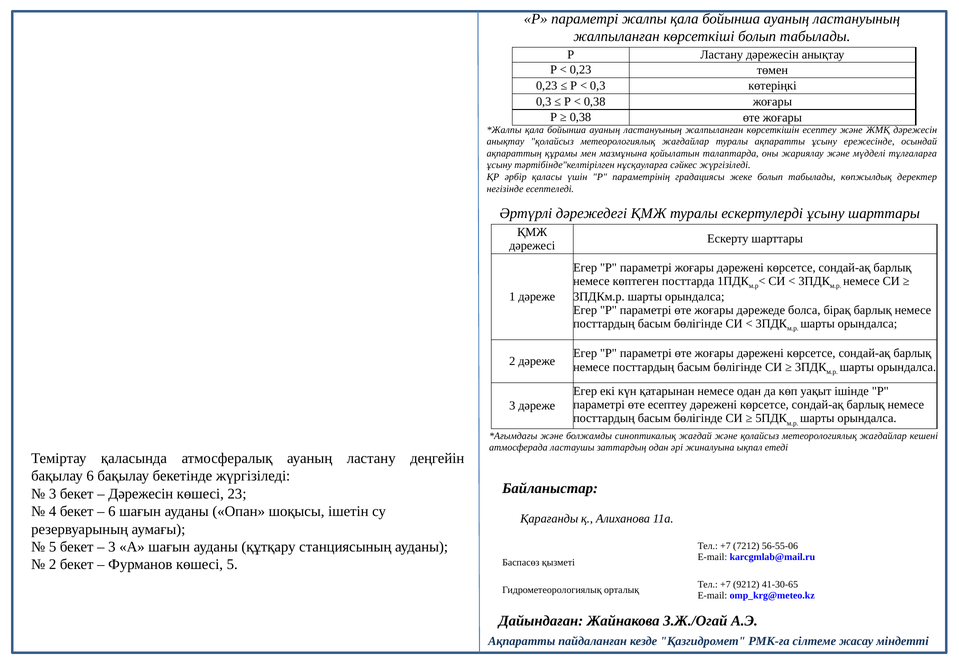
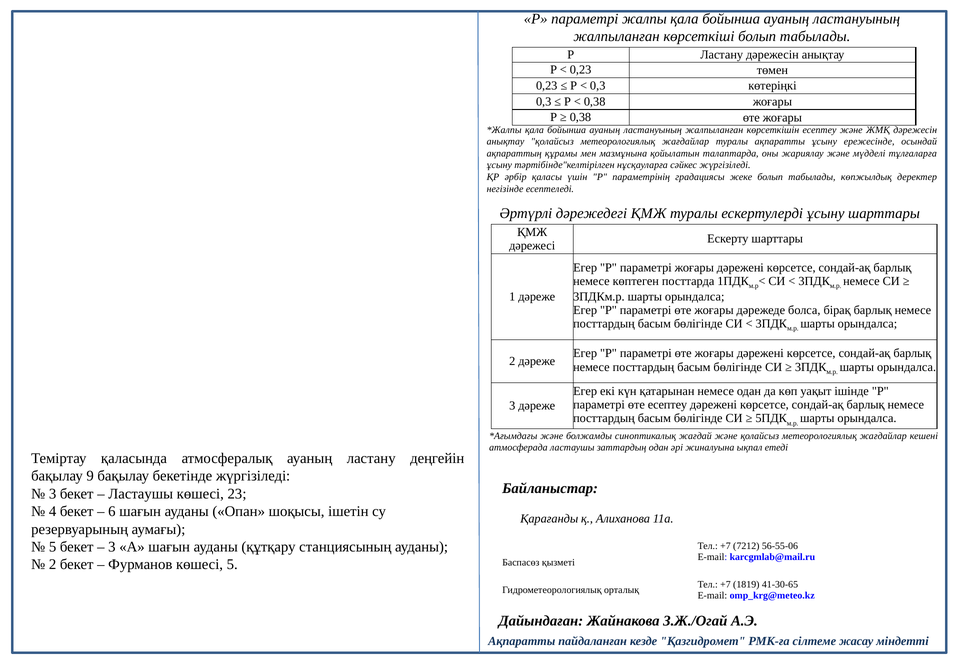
бақылау 6: 6 -> 9 (90, 476)
Дәрежесін: Дәрежесін -> Ластаушы (141, 494)
9212: 9212 -> 1819 (746, 584)
